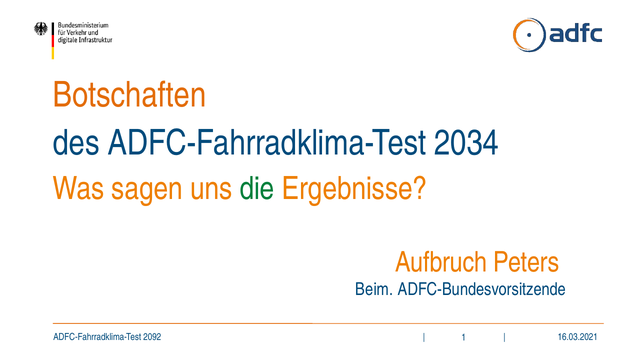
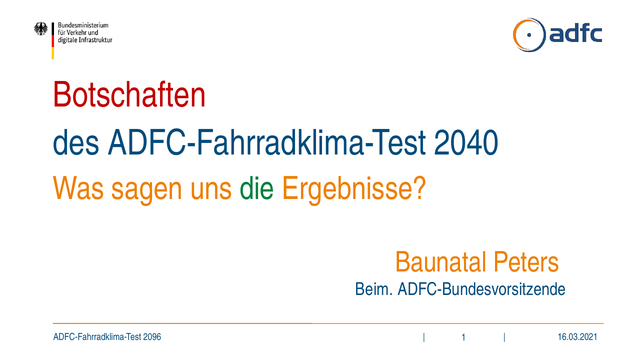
Botschaften colour: orange -> red (130, 95)
2034: 2034 -> 2040 (467, 143)
Aufbruch: Aufbruch -> Baunatal (441, 262)
2092: 2092 -> 2096 (152, 336)
